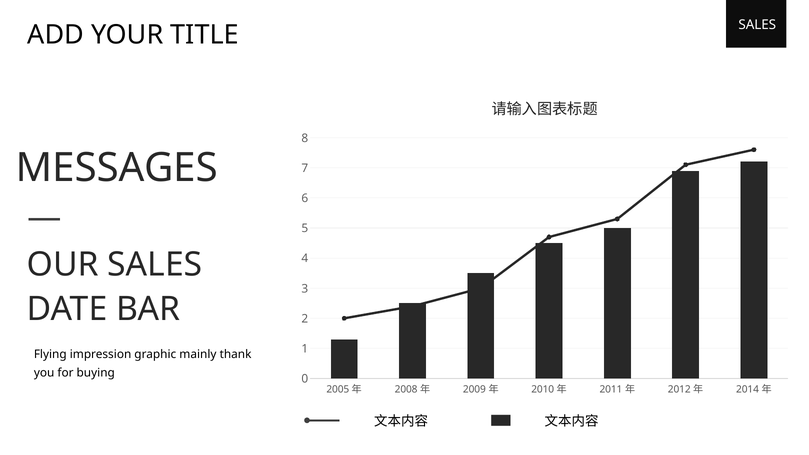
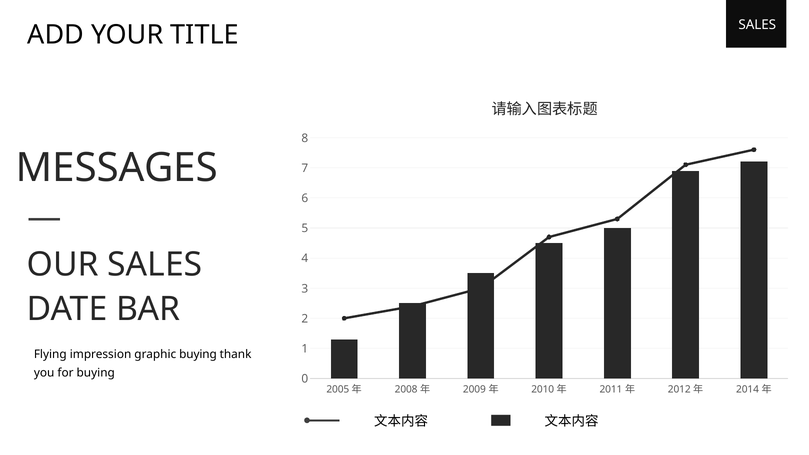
graphic mainly: mainly -> buying (198, 355)
